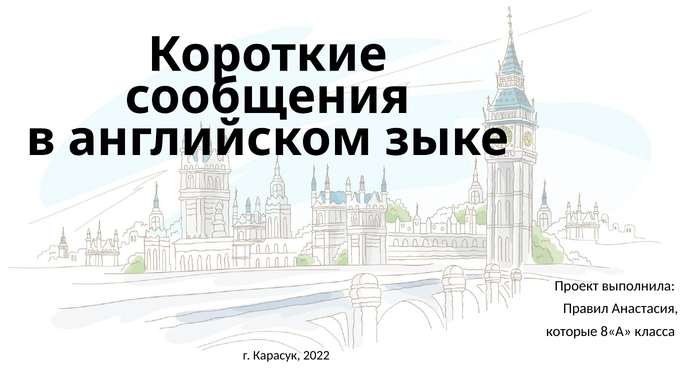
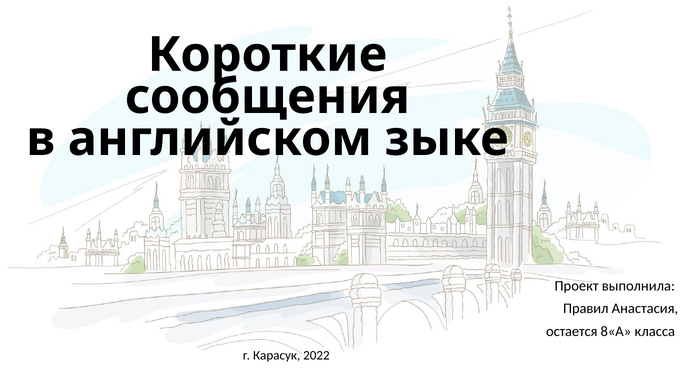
которые: которые -> остается (572, 332)
